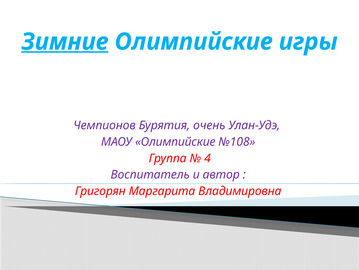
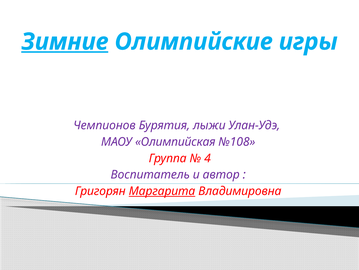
очень: очень -> лыжи (209, 125)
МАОУ Олимпийские: Олимпийские -> Олимпийская (175, 142)
Маргарита underline: none -> present (162, 191)
